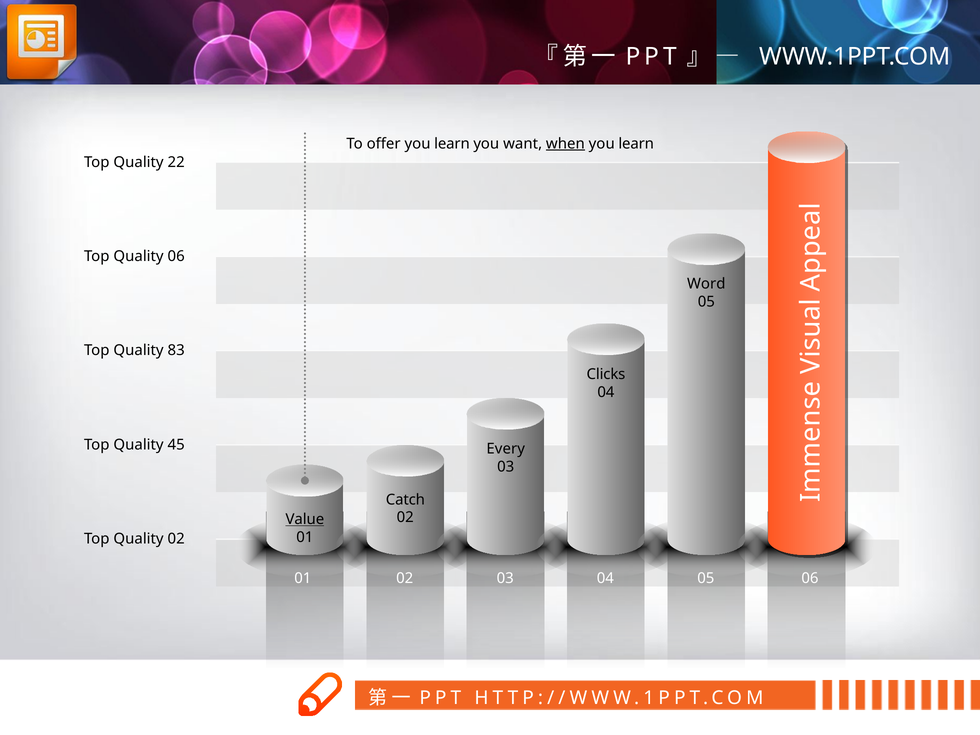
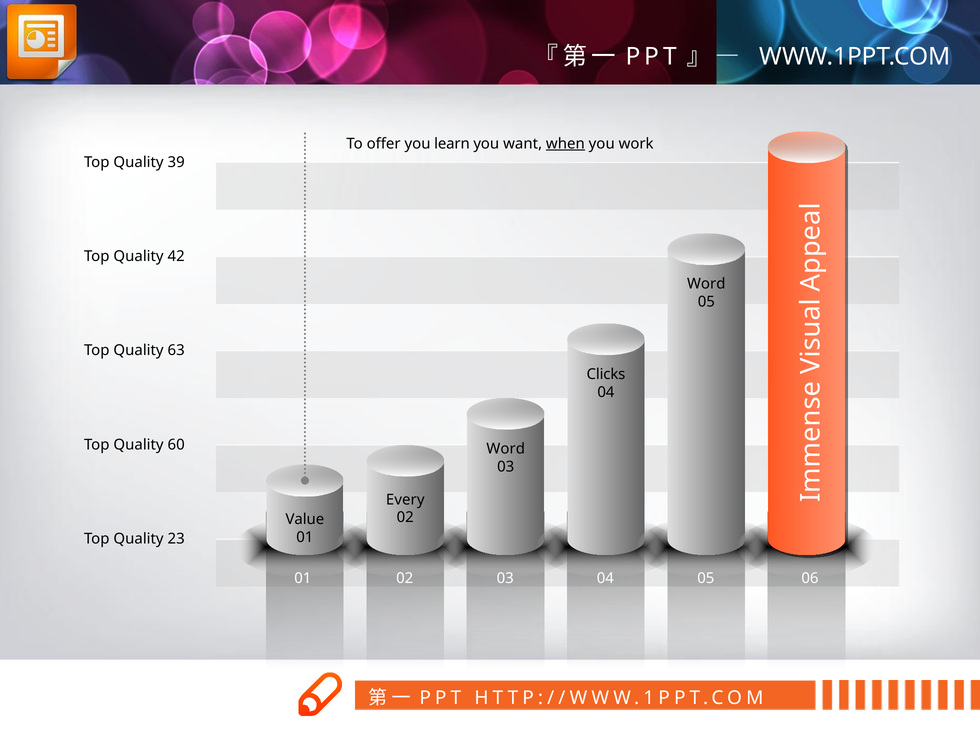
learn: learn -> work (636, 144)
22: 22 -> 39 (176, 162)
Quality 06: 06 -> 42 (176, 257)
83: 83 -> 63 (176, 350)
45: 45 -> 60 (176, 445)
Every: Every -> Word (506, 449)
Catch: Catch -> Every (405, 500)
Value underline: present -> none (305, 519)
Quality 02: 02 -> 23 (176, 539)
